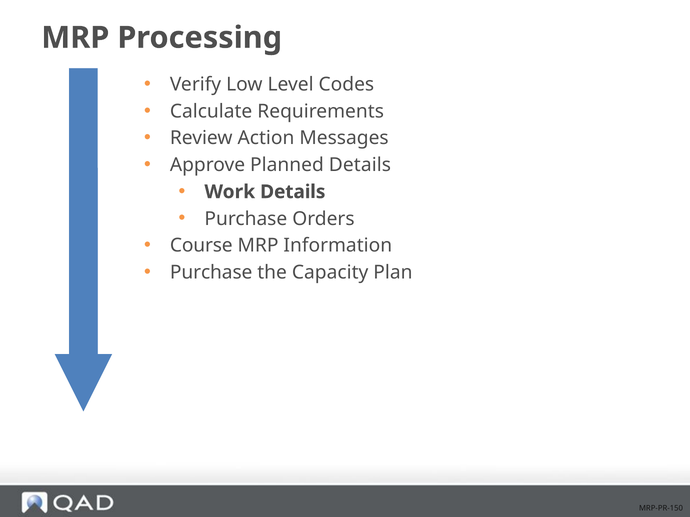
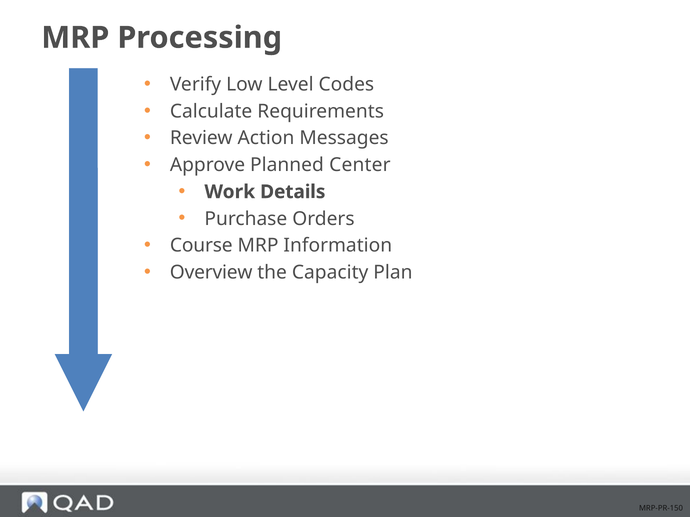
Planned Details: Details -> Center (360, 165)
Purchase: Purchase -> Overview (211, 273)
